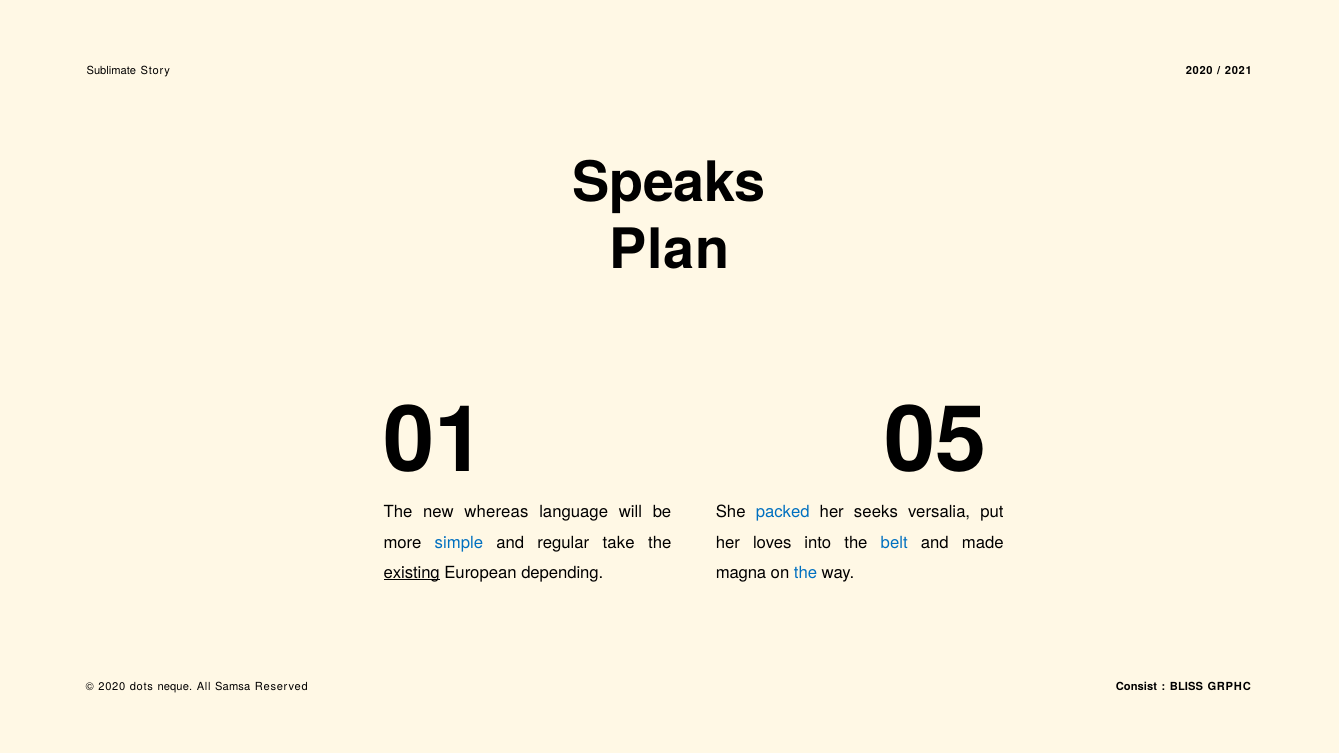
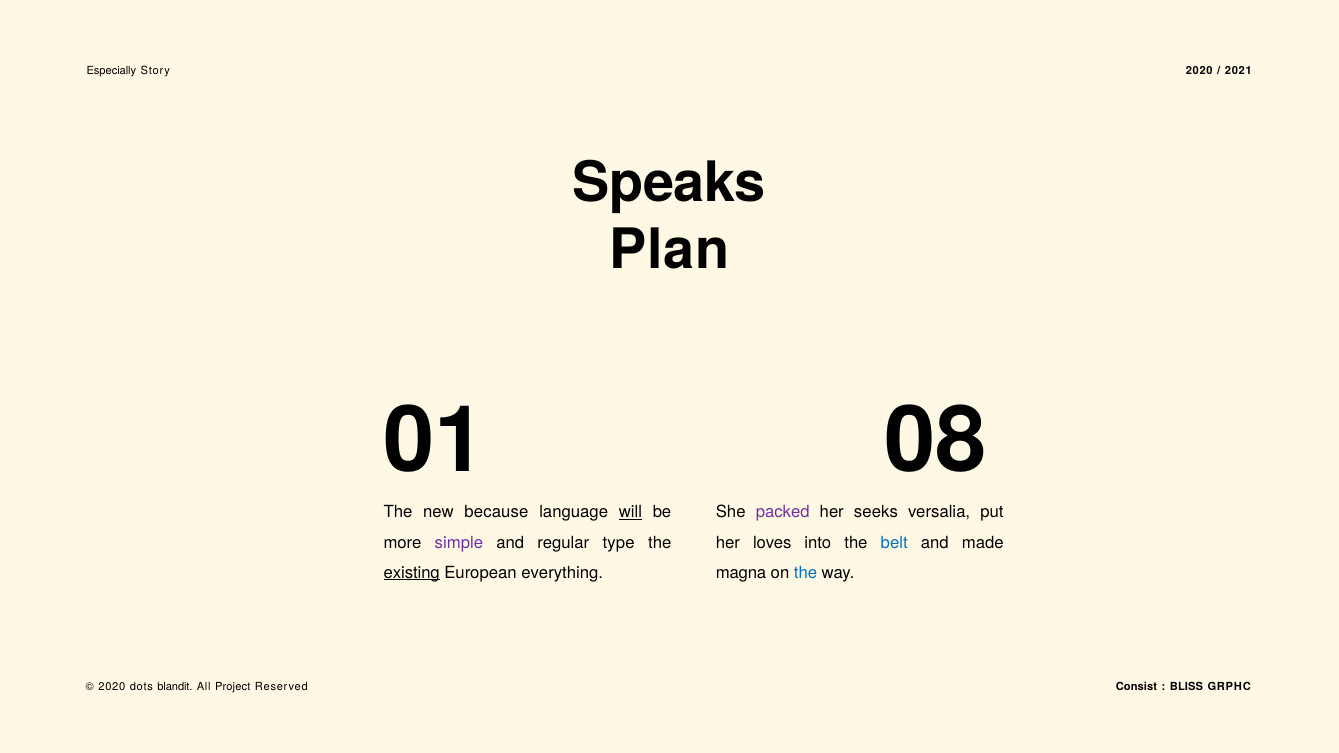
Sublimate: Sublimate -> Especially (111, 71)
05: 05 -> 08 (935, 441)
whereas: whereas -> because (496, 512)
will underline: none -> present (630, 512)
packed colour: blue -> purple (783, 512)
simple colour: blue -> purple (459, 543)
take: take -> type (619, 543)
depending: depending -> everything (562, 573)
neque: neque -> blandit (175, 687)
Samsa: Samsa -> Project (233, 687)
